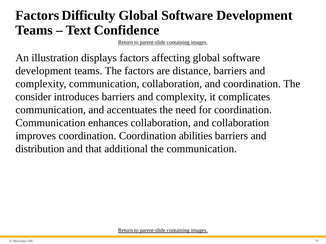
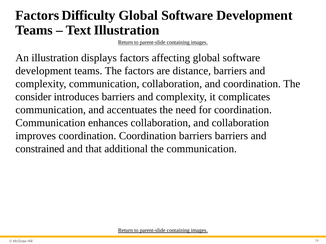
Text Confidence: Confidence -> Illustration (127, 30)
Coordination abilities: abilities -> barriers (196, 136)
distribution: distribution -> constrained (40, 149)
